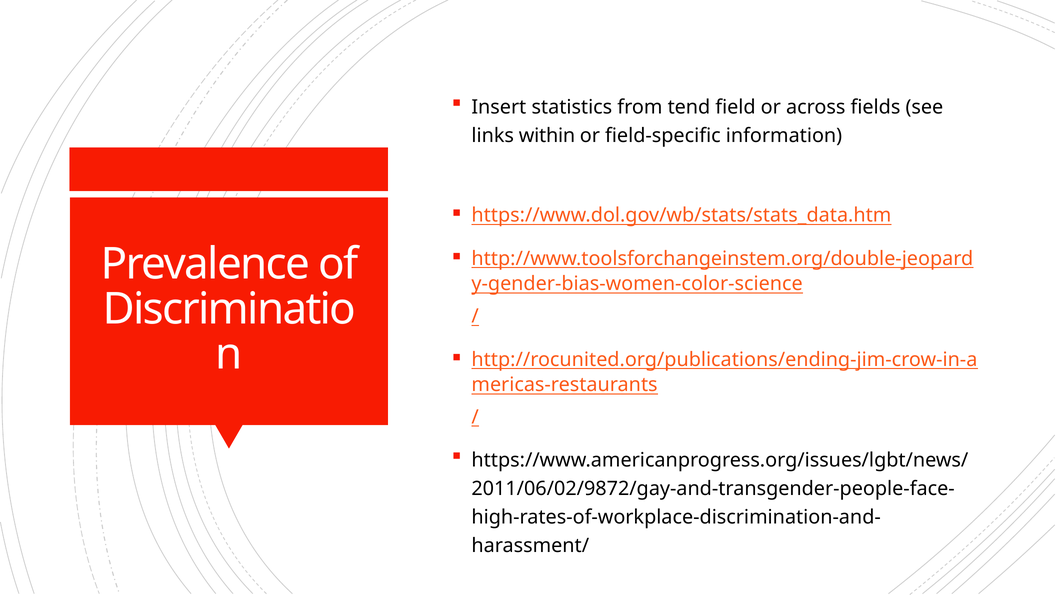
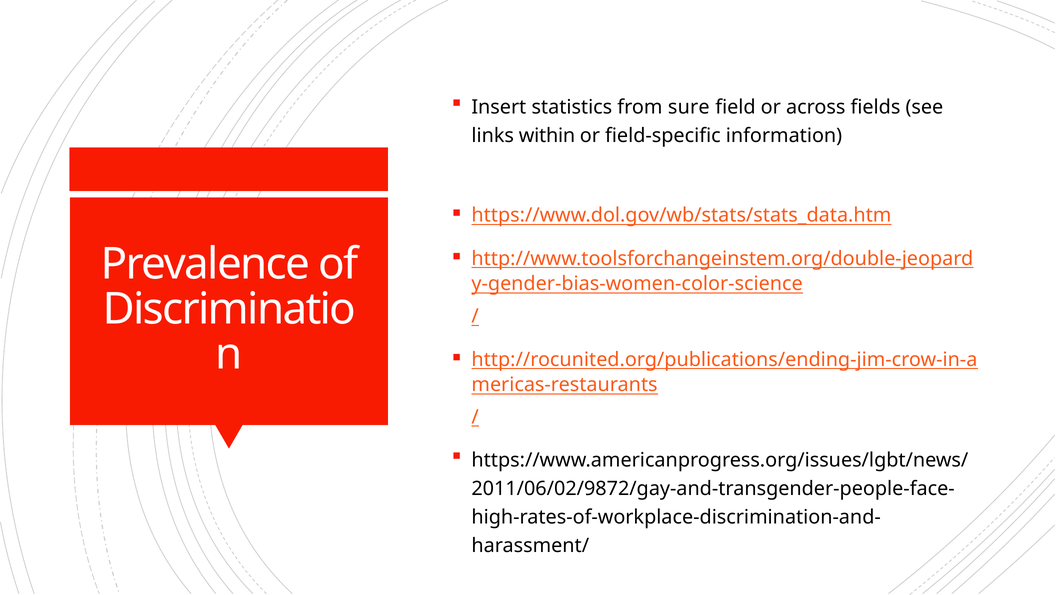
tend: tend -> sure (689, 107)
